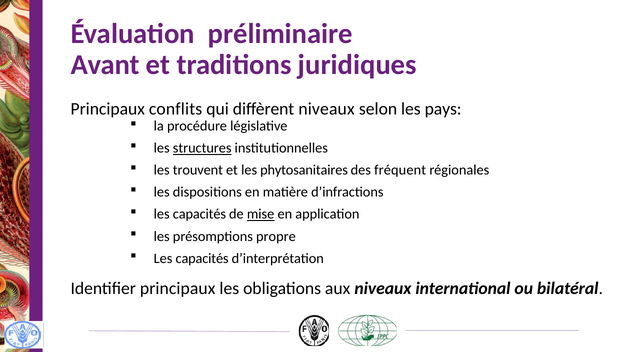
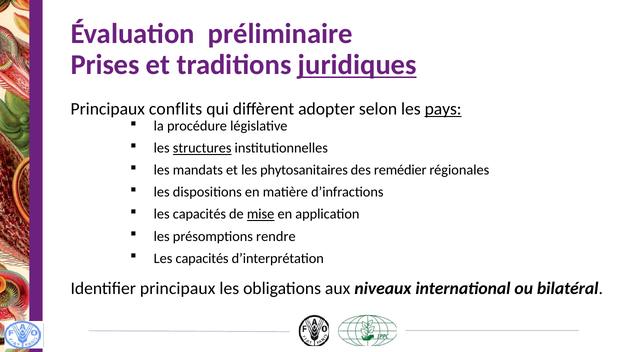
Avant: Avant -> Prises (105, 65)
juridiques underline: none -> present (357, 65)
diffèrent niveaux: niveaux -> adopter (327, 109)
pays underline: none -> present (443, 109)
trouvent: trouvent -> mandats (198, 170)
fréquent: fréquent -> remédier (400, 170)
propre: propre -> rendre (276, 236)
